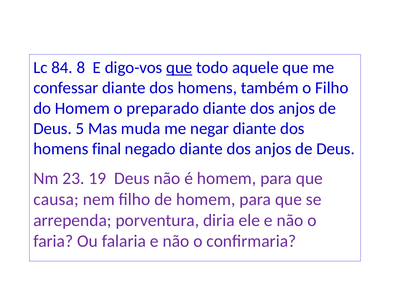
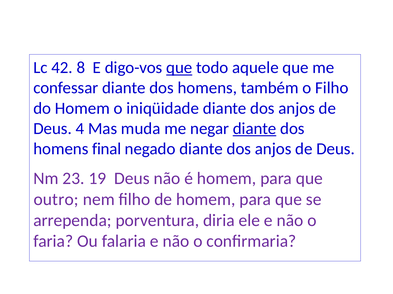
84: 84 -> 42 (62, 68)
preparado: preparado -> iniqüidade (163, 108)
5: 5 -> 4 (80, 129)
diante underline: none -> present (255, 129)
causa: causa -> outro (56, 200)
